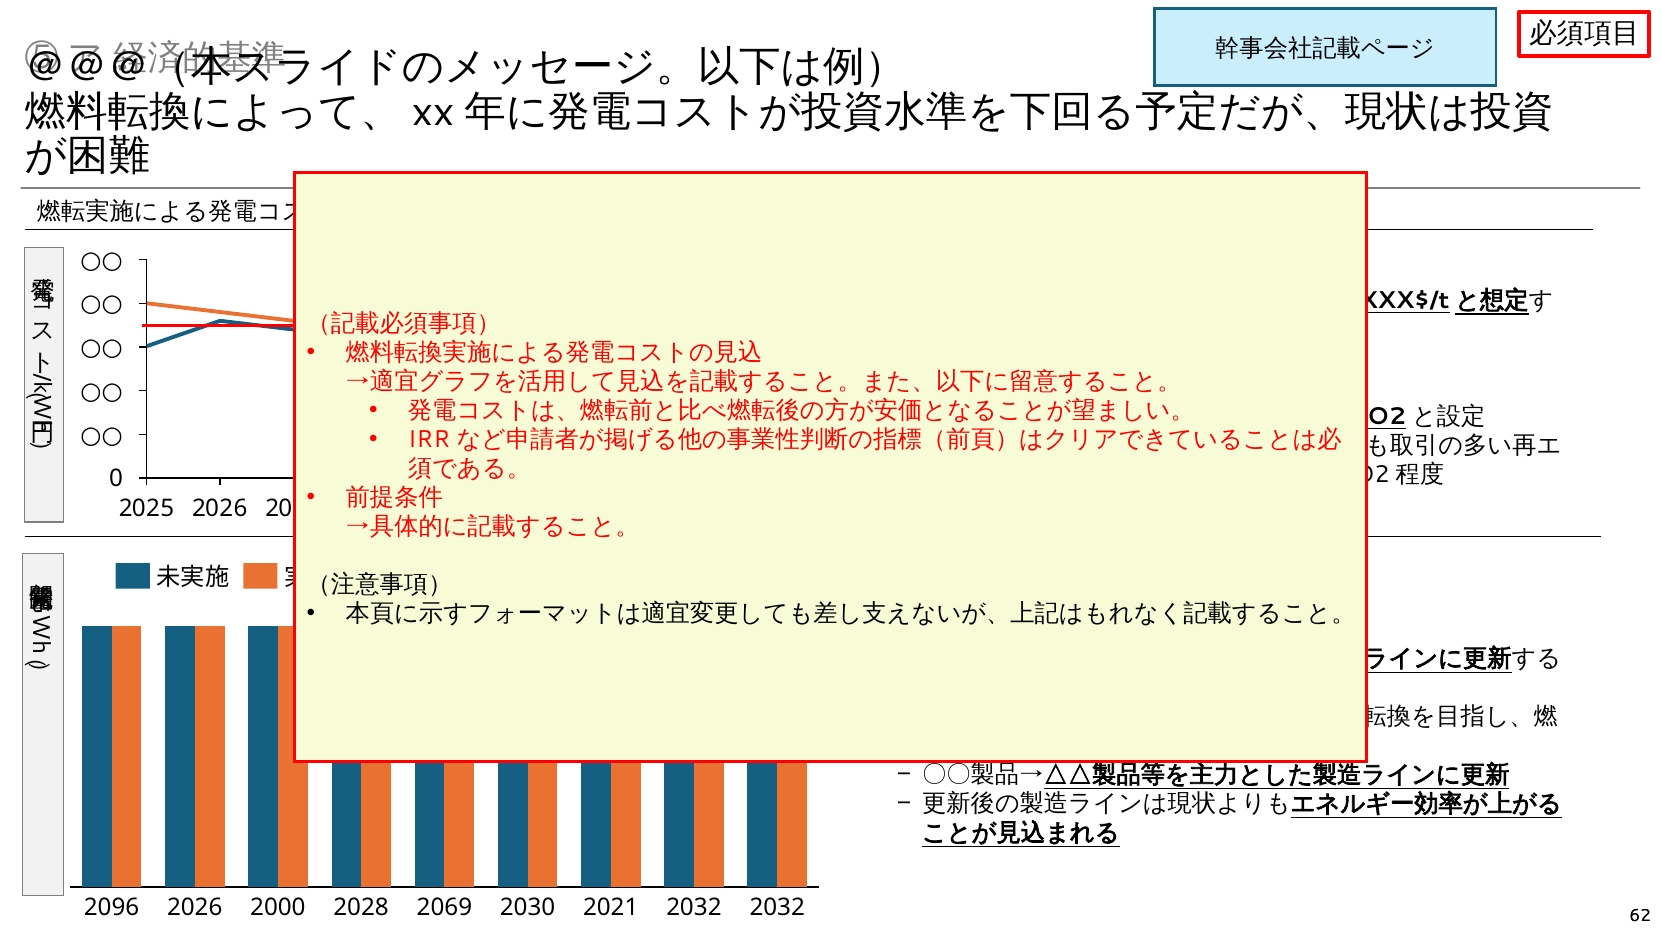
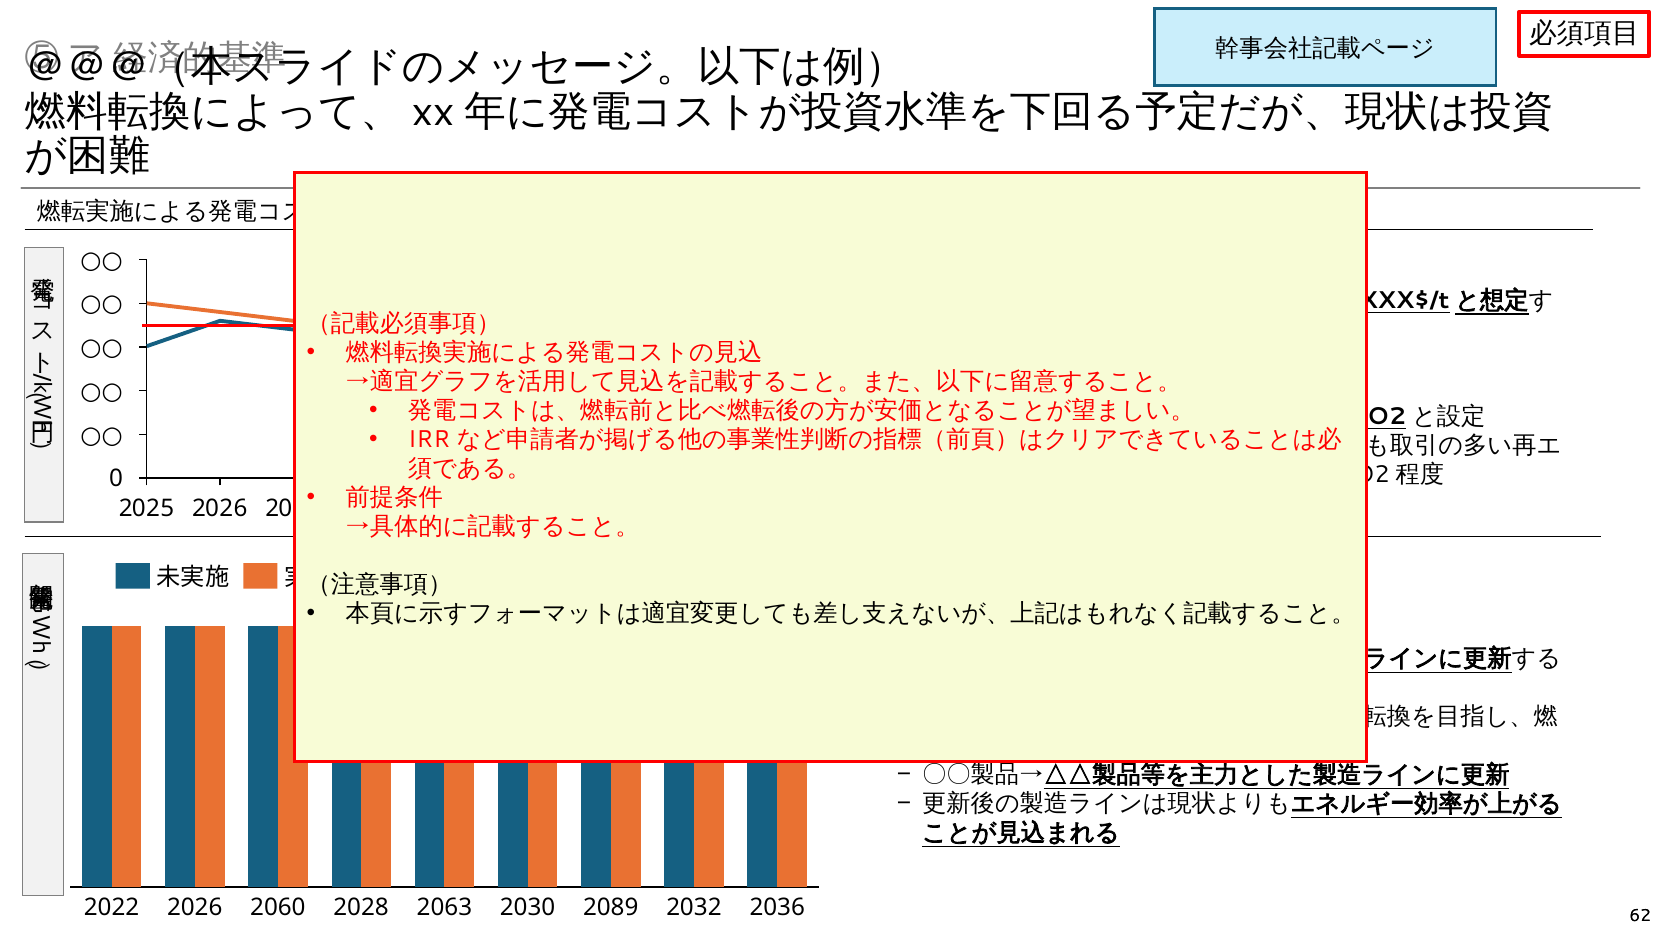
2096: 2096 -> 2022 (112, 908)
2000: 2000 -> 2060 (278, 908)
2069: 2069 -> 2063 (444, 908)
2021: 2021 -> 2089 (611, 908)
2032 2032: 2032 -> 2036 (777, 908)
